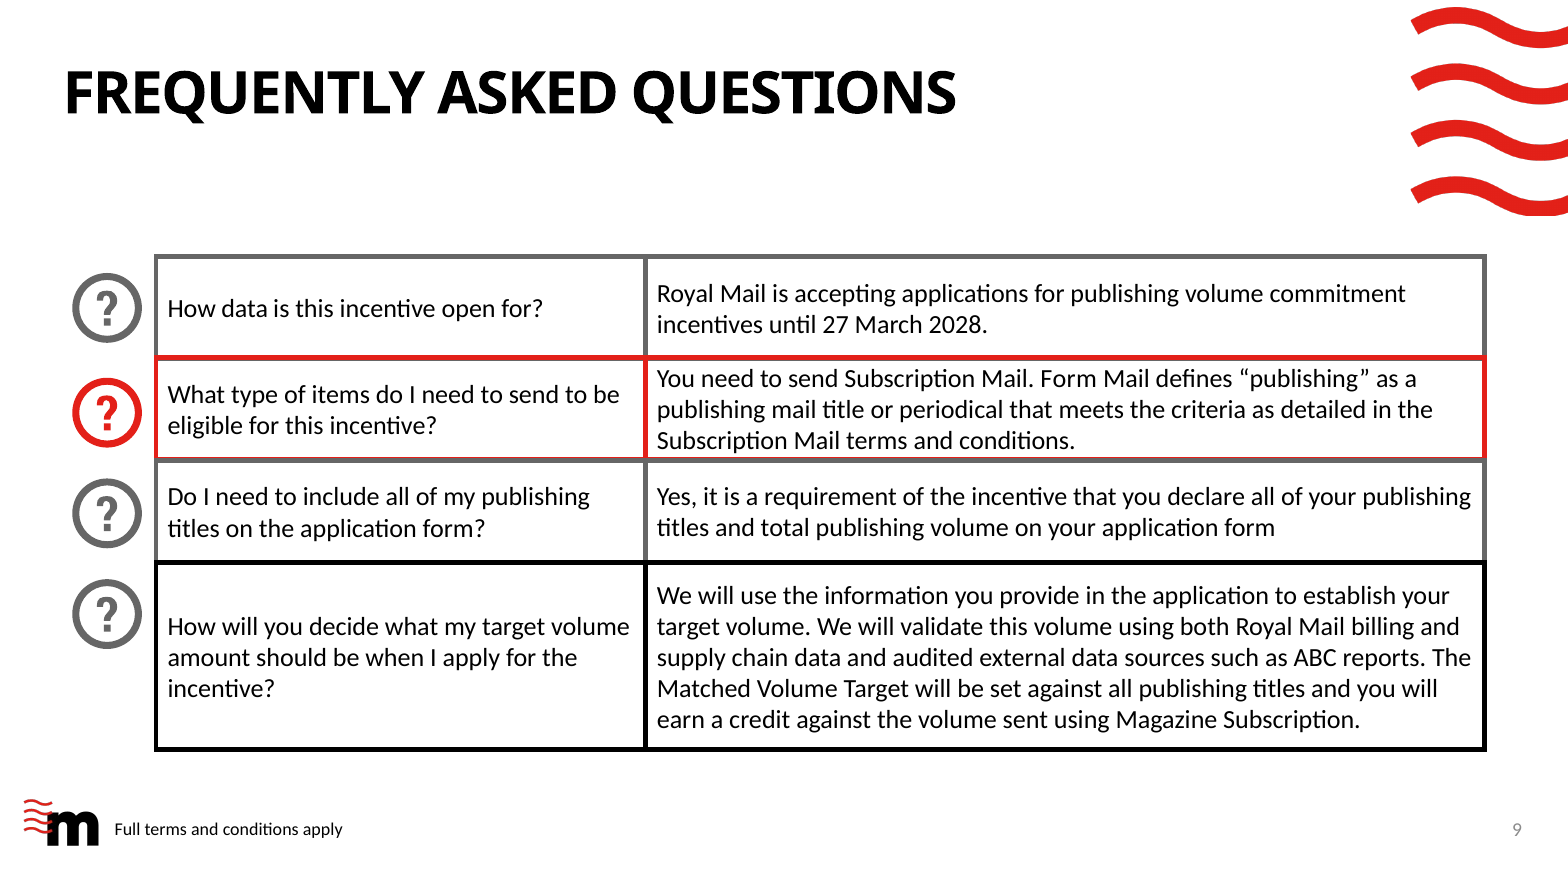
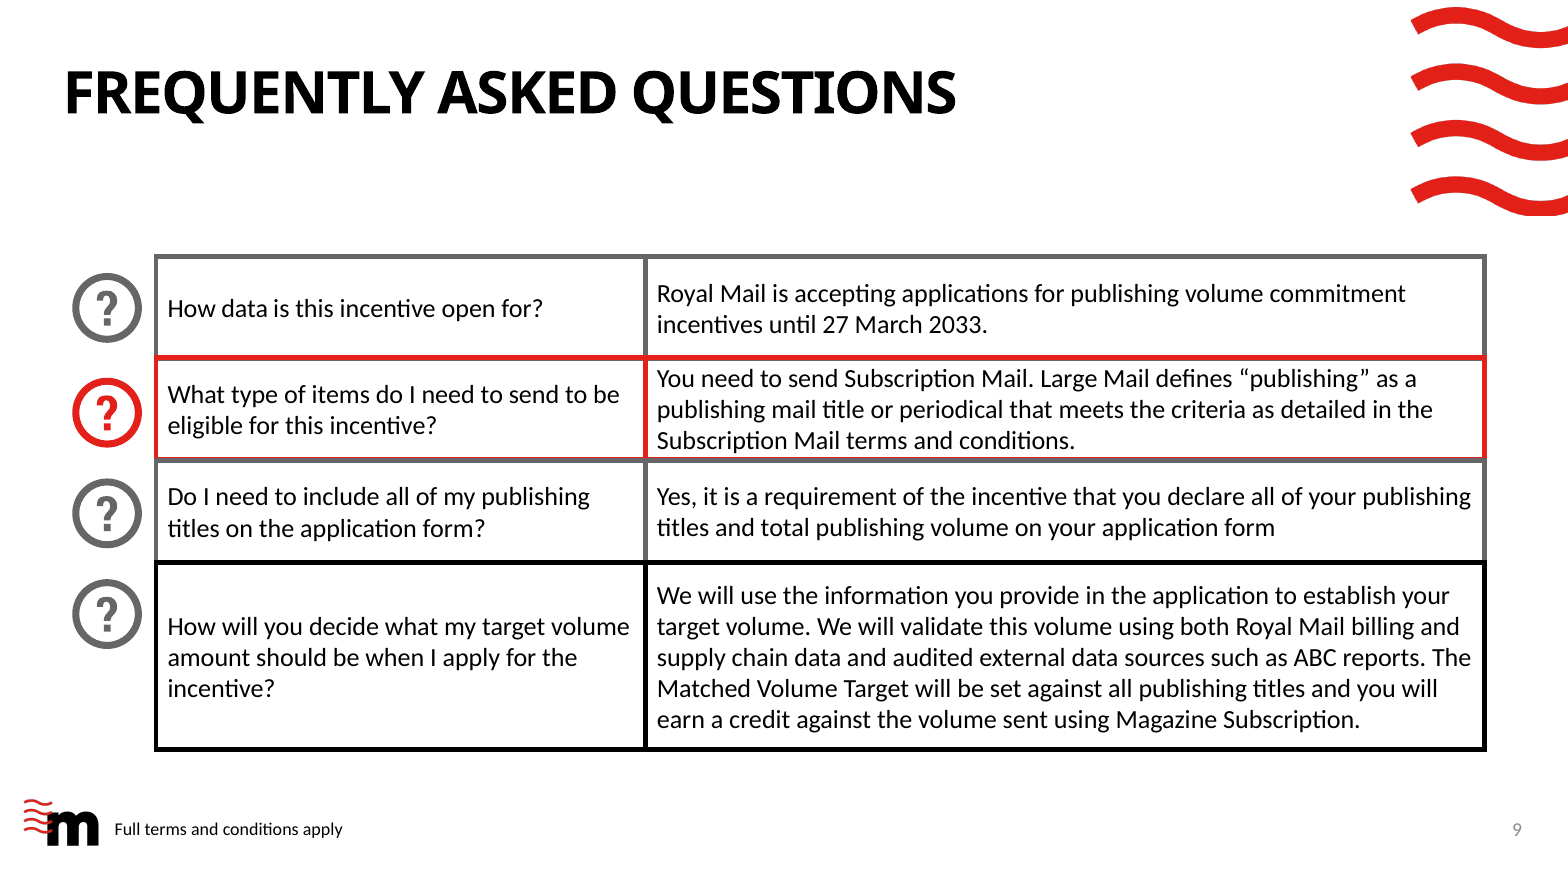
2028: 2028 -> 2033 (958, 325)
Mail Form: Form -> Large (1069, 379)
